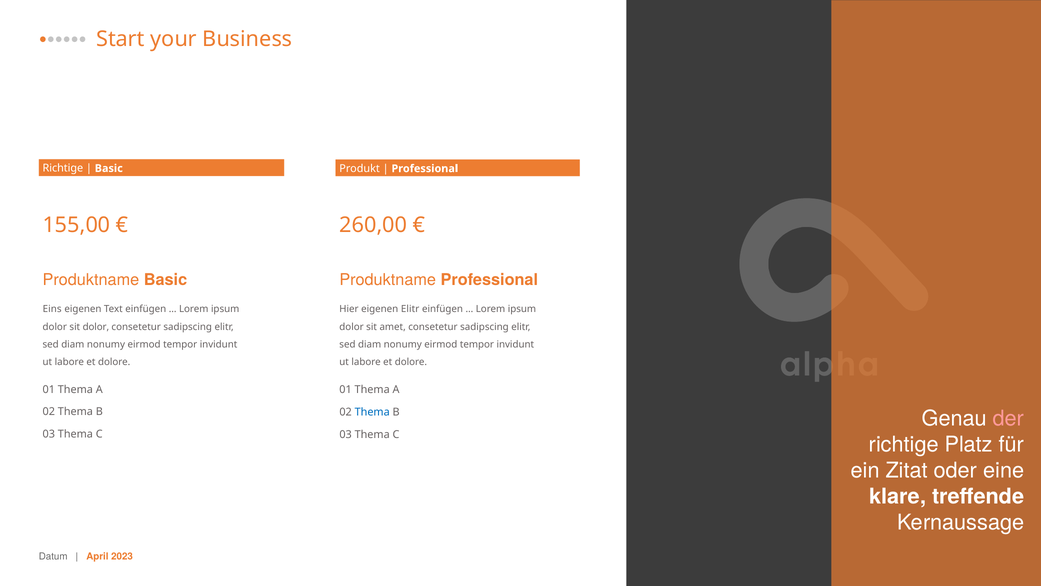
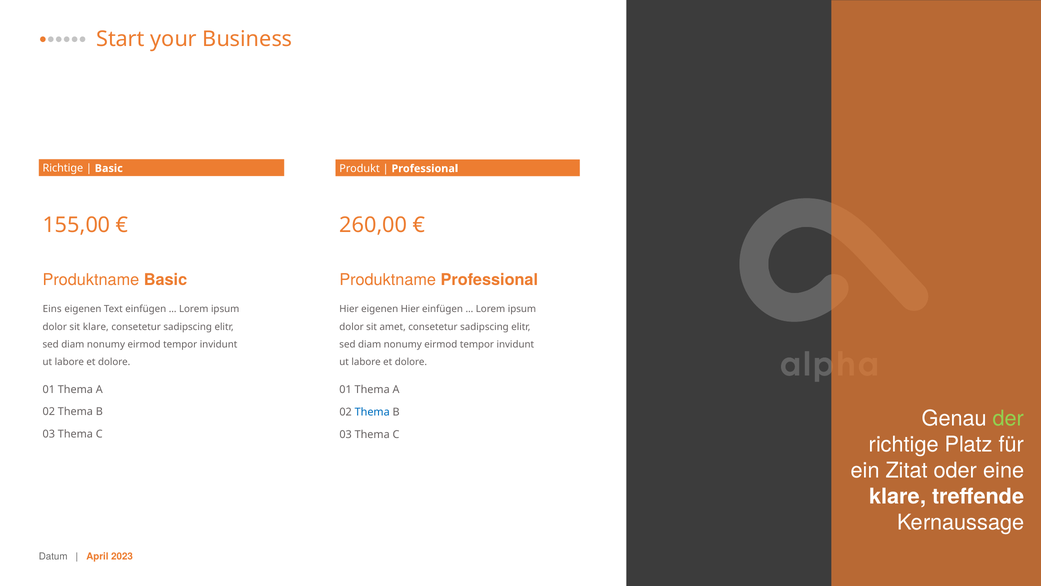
eigenen Elitr: Elitr -> Hier (410, 309)
sit dolor: dolor -> klare (96, 327)
der colour: pink -> light green (1009, 418)
